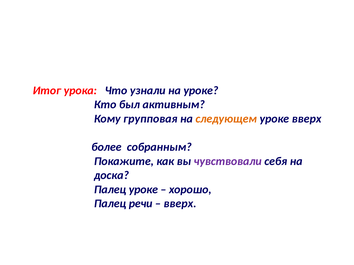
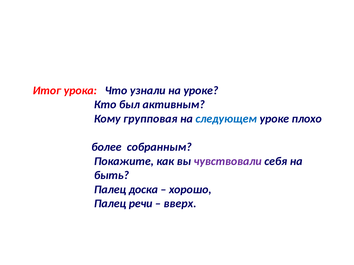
следующем colour: orange -> blue (226, 119)
уроке вверх: вверх -> плохо (307, 119)
доска: доска -> быть (112, 176)
Палец уроке: уроке -> доска (143, 190)
